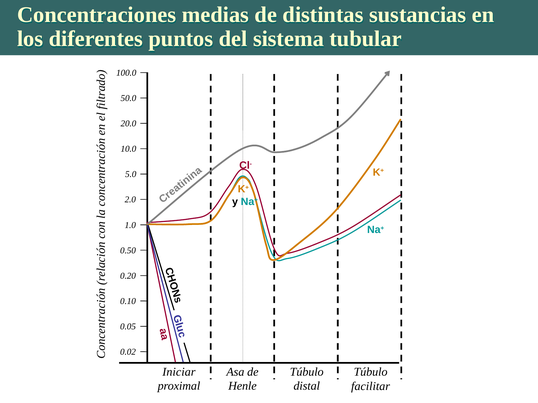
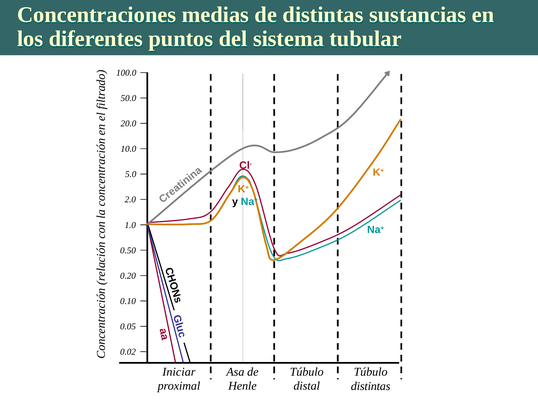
facilitar: facilitar -> distintas (371, 387)
